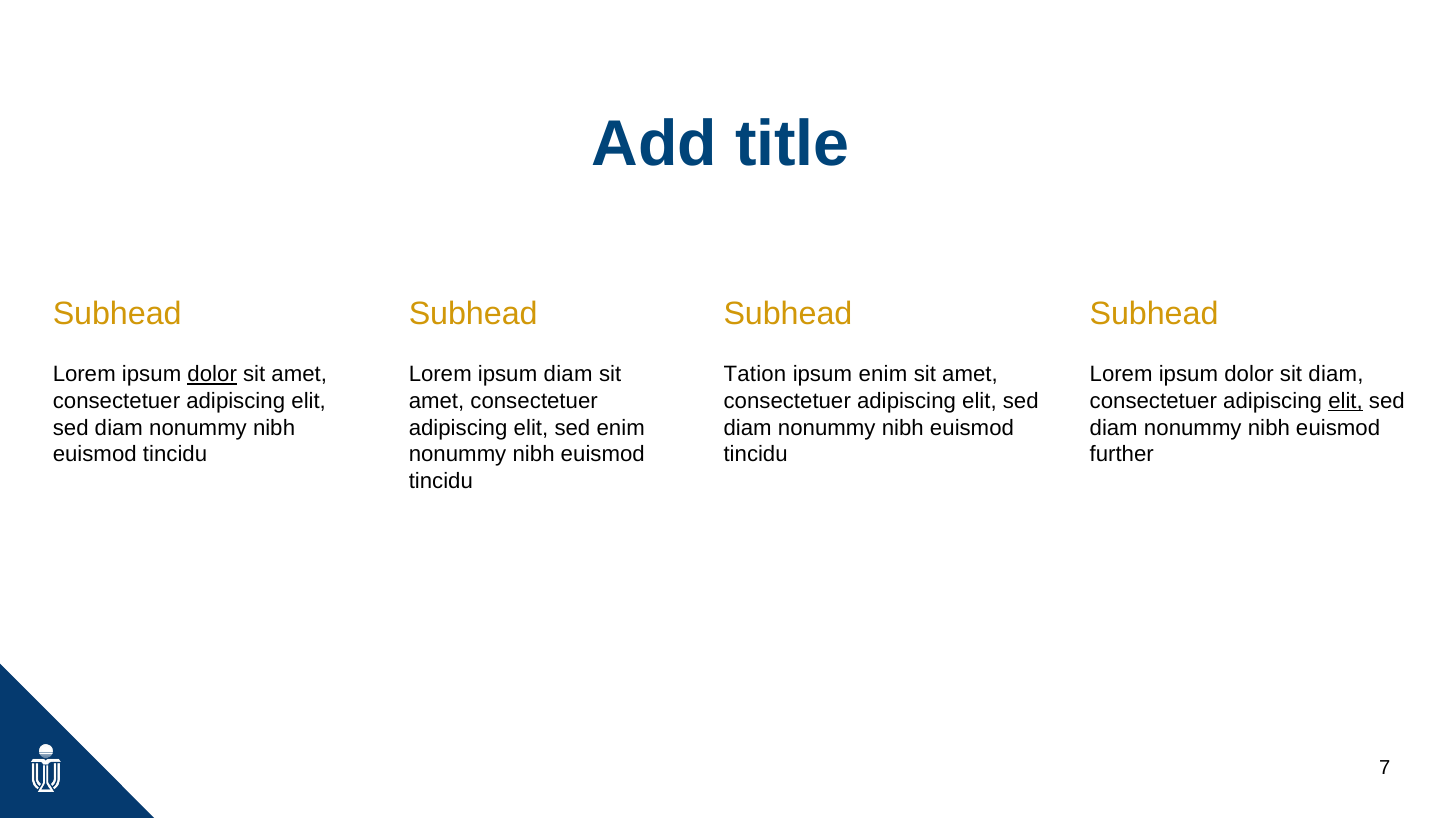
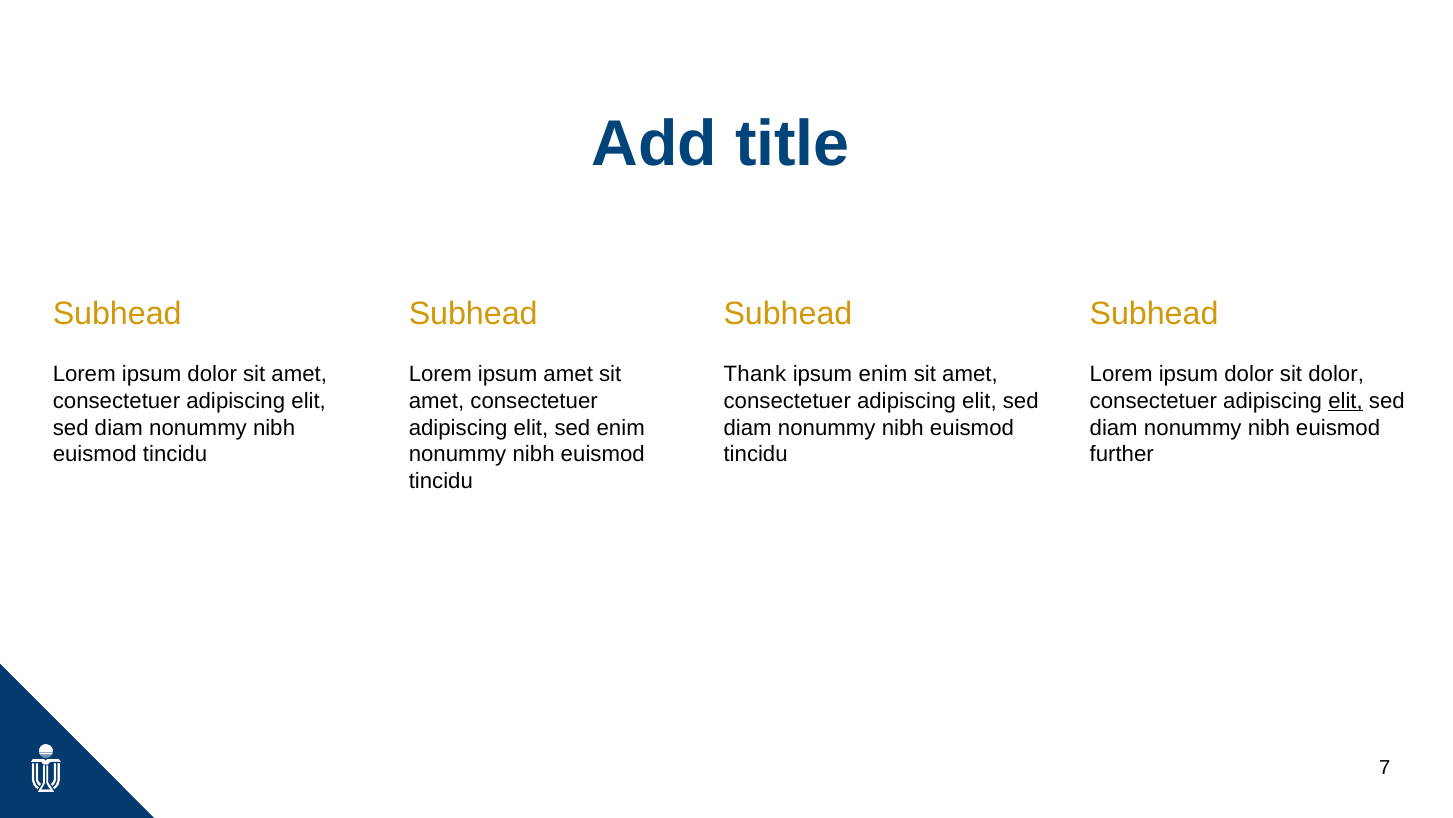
dolor underline: present -> none (212, 374)
ipsum diam: diam -> amet (568, 374)
Tation: Tation -> Thank (755, 374)
sit diam: diam -> dolor (1336, 374)
